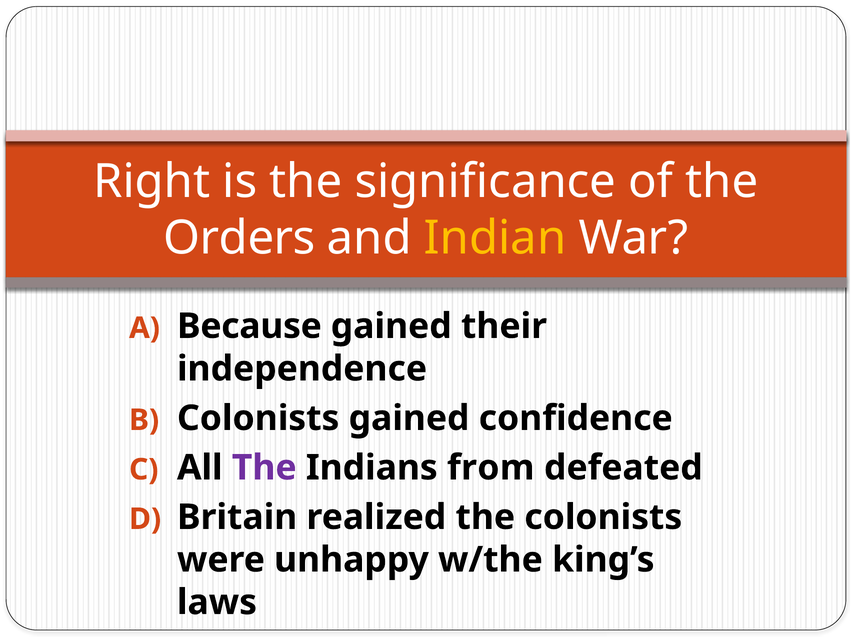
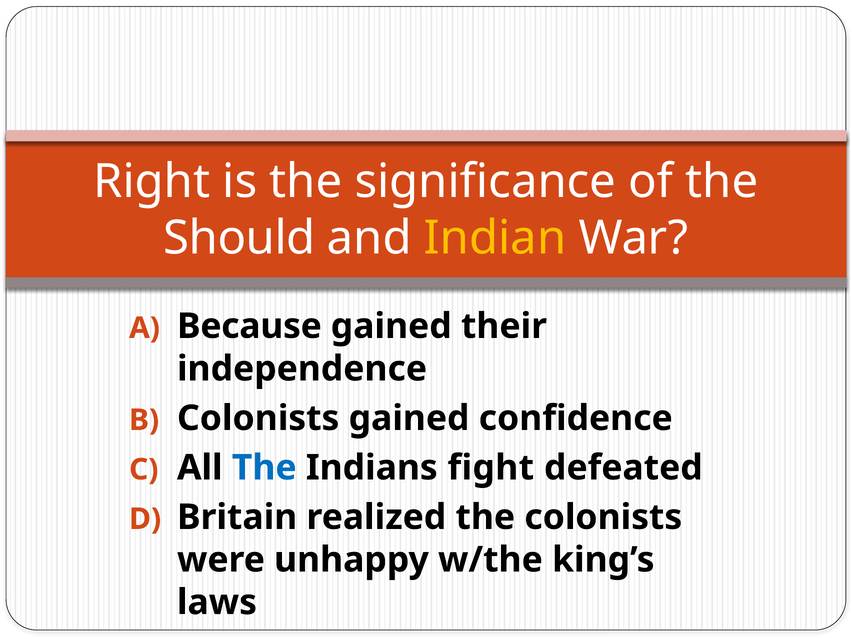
Orders: Orders -> Should (239, 238)
The colour: purple -> blue (264, 468)
from: from -> fight (491, 468)
